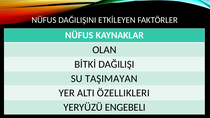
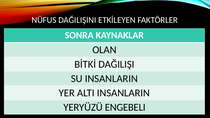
NÜFUS: NÜFUS -> SONRA (79, 35)
SU TAŞIMAYAN: TAŞIMAYAN -> INSANLARIN (111, 79)
ALTI ÖZELLIKLERI: ÖZELLIKLERI -> INSANLARIN (123, 93)
